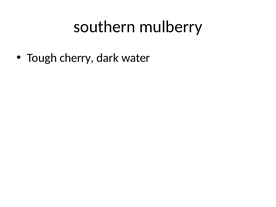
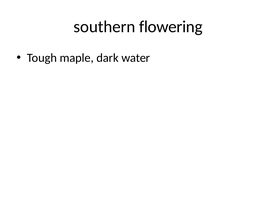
mulberry: mulberry -> flowering (171, 27)
cherry: cherry -> maple (77, 58)
